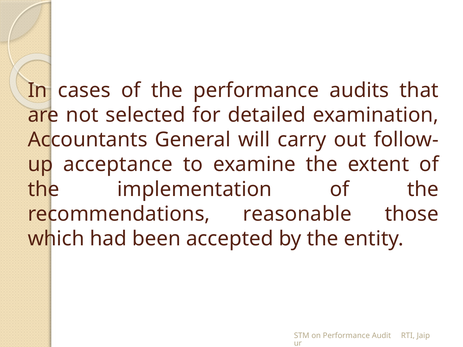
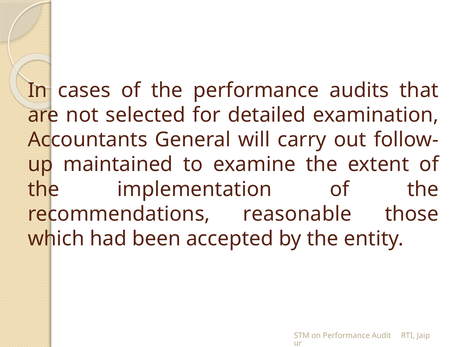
acceptance: acceptance -> maintained (118, 165)
